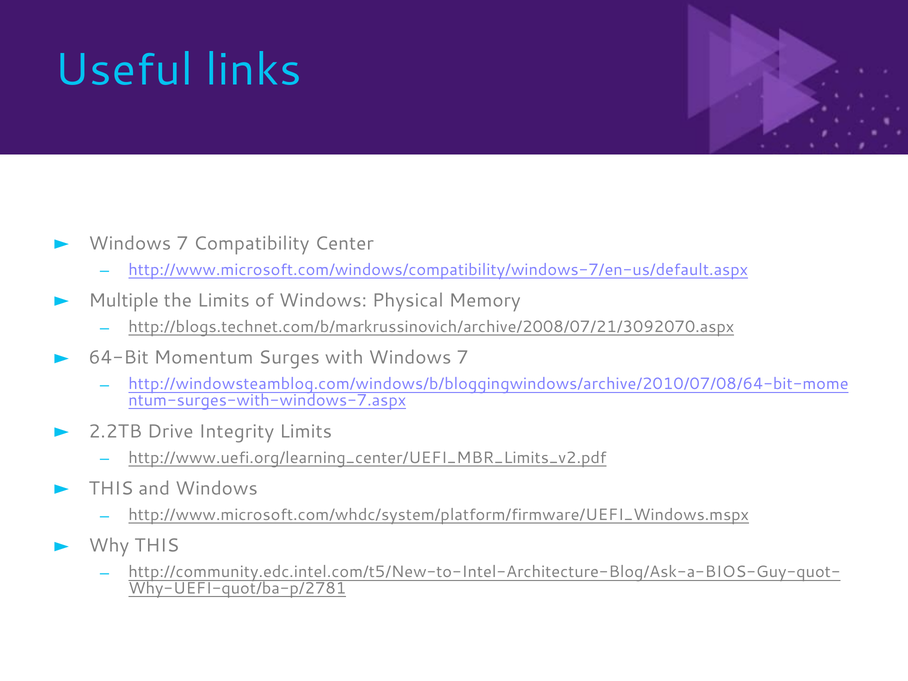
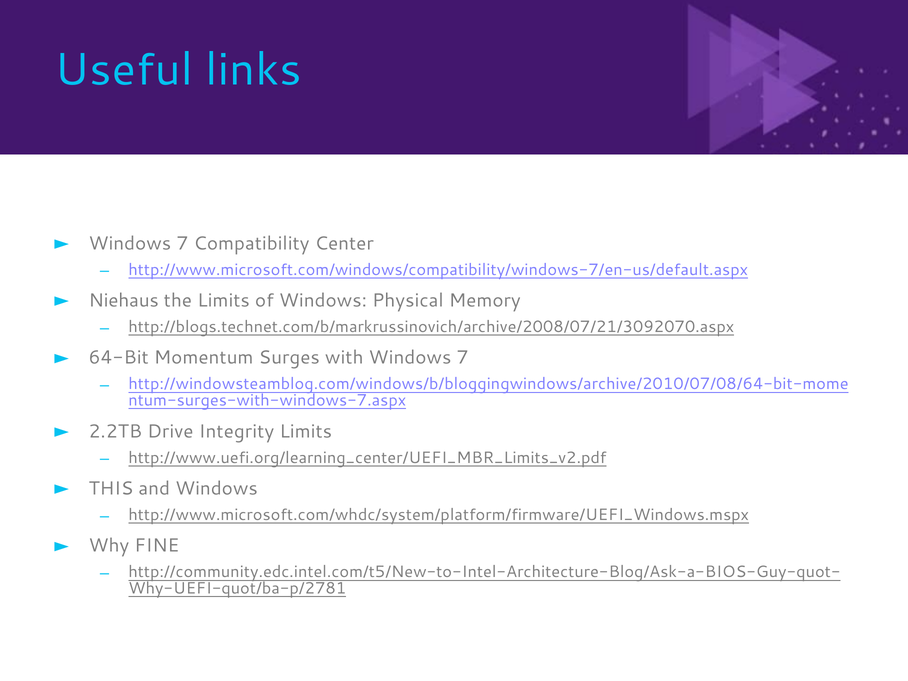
Multiple: Multiple -> Niehaus (124, 301)
Why THIS: THIS -> FINE (157, 546)
